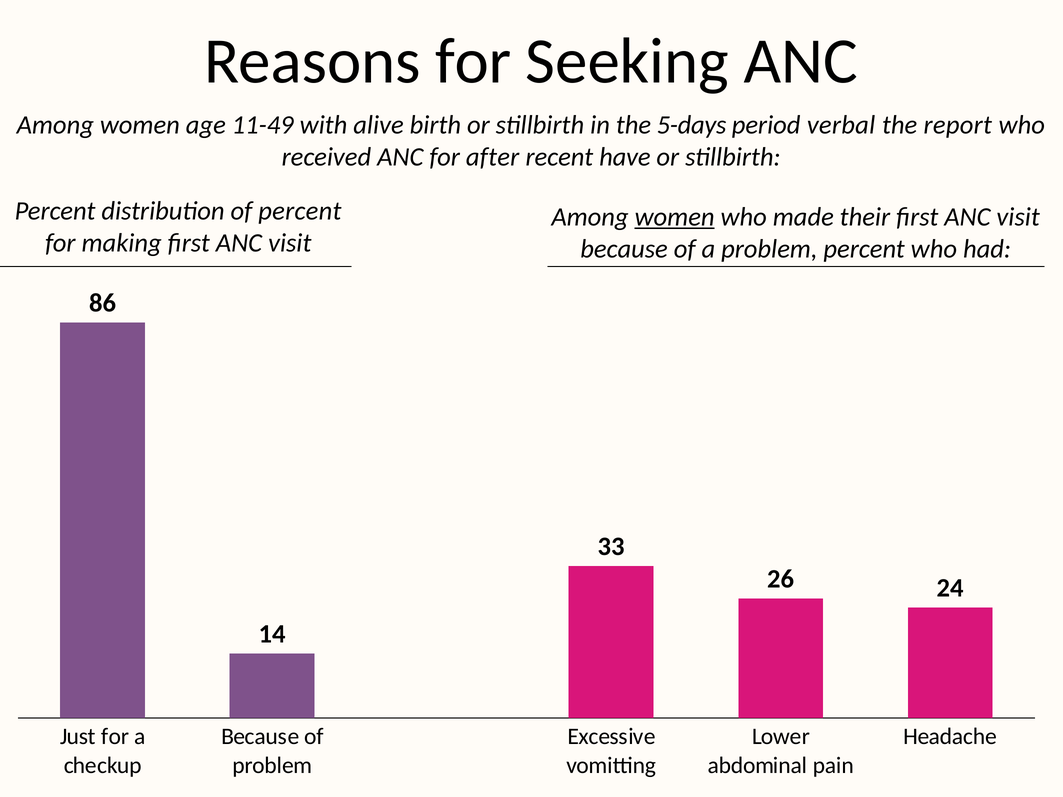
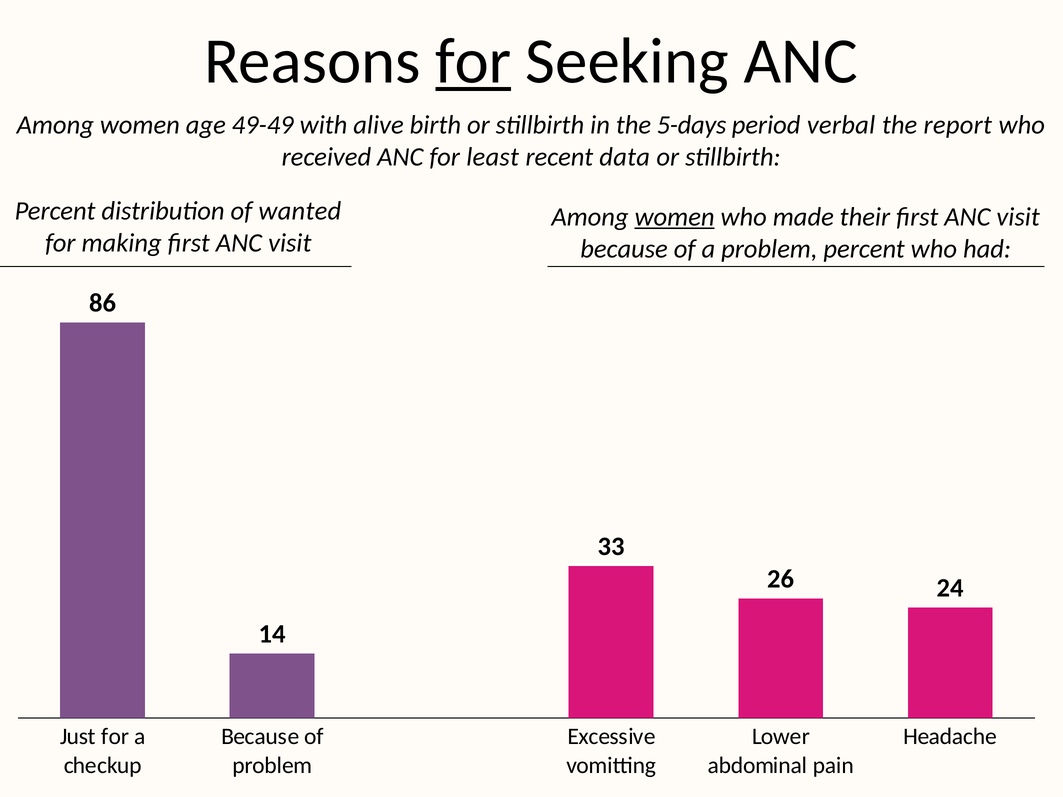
for underline: none -> present (473, 61)
11-49: 11-49 -> 49-49 (263, 125)
after: after -> least (493, 157)
have: have -> data (625, 157)
of percent: percent -> wanted (300, 211)
